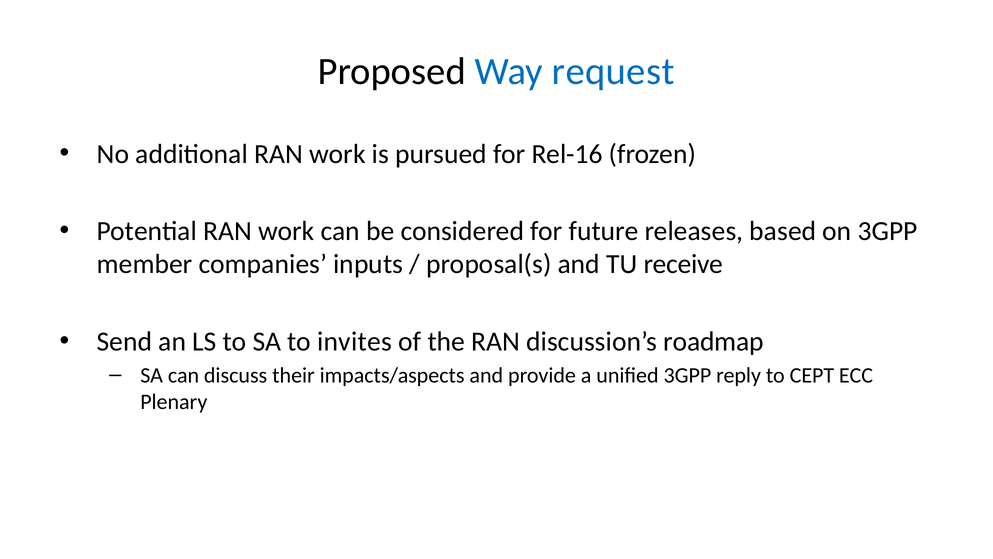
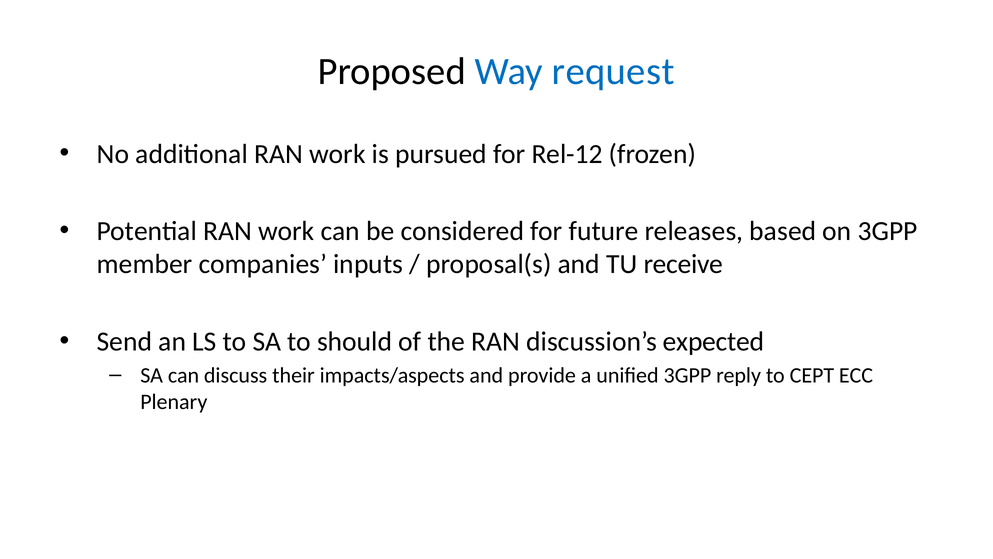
Rel-16: Rel-16 -> Rel-12 (567, 154)
invites: invites -> should (355, 341)
roadmap: roadmap -> expected (713, 341)
